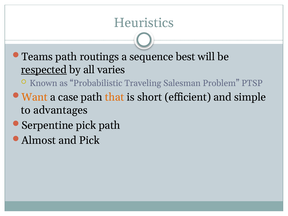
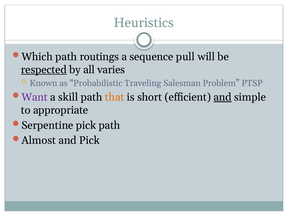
Teams: Teams -> Which (37, 57)
best: best -> pull (185, 57)
Want colour: orange -> purple (35, 97)
case: case -> skill (68, 97)
and underline: none -> present (223, 97)
advantages: advantages -> appropriate (61, 110)
